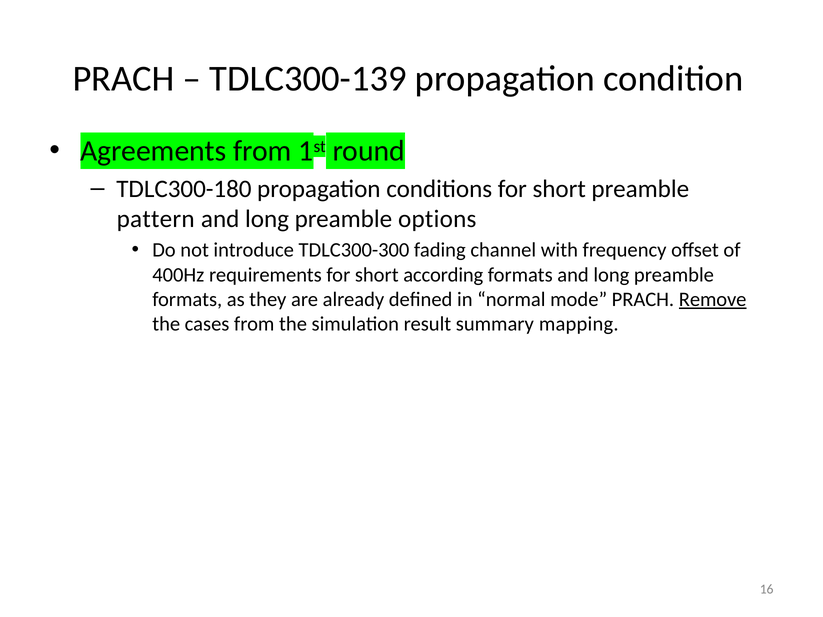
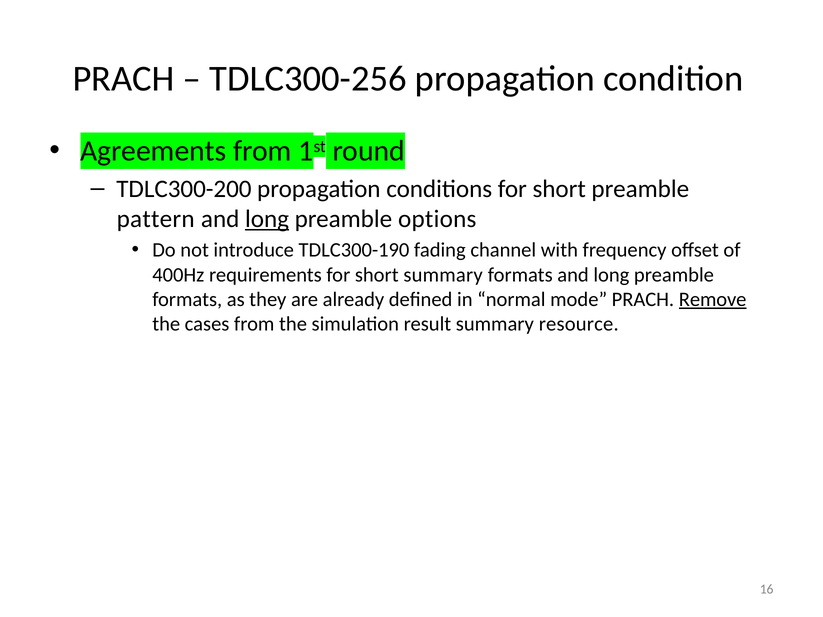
TDLC300-139: TDLC300-139 -> TDLC300-256 (308, 79)
TDLC300-180: TDLC300-180 -> TDLC300-200 (184, 189)
long underline: none -> present (267, 219)
TDLC300-300: TDLC300-300 -> TDLC300-190 (354, 250)
short according: according -> summary (443, 275)
mapping: mapping -> resource (579, 324)
